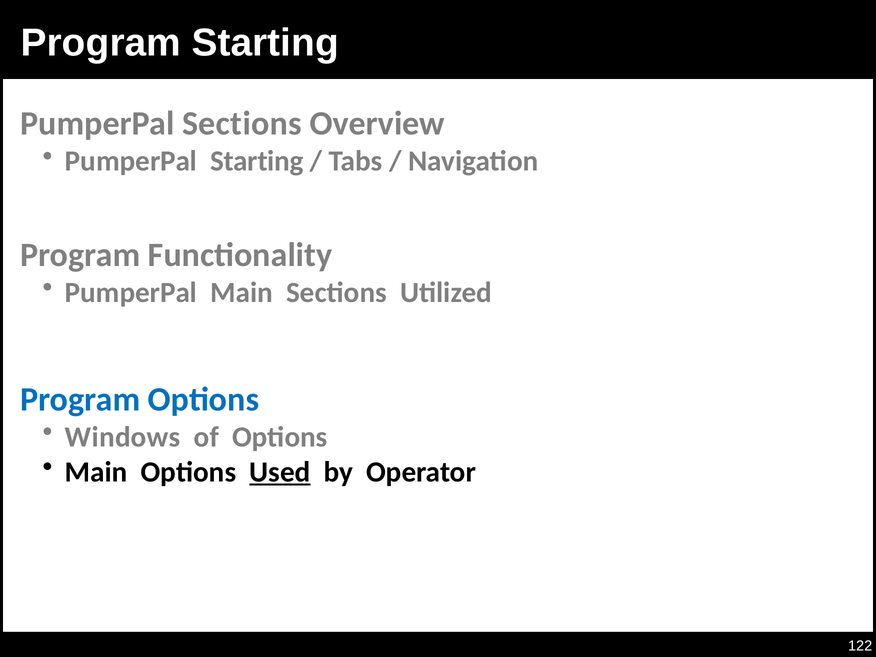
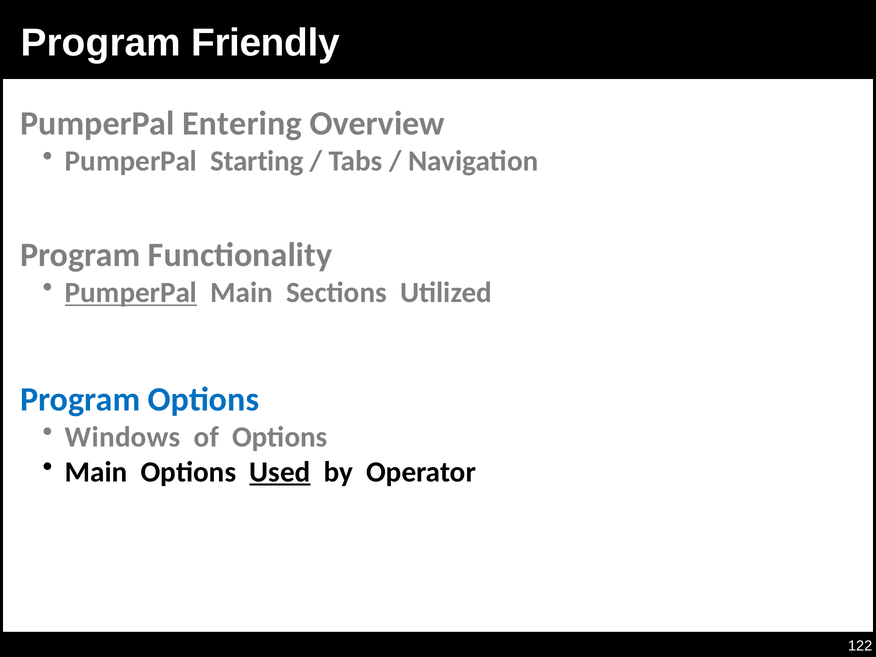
Program Starting: Starting -> Friendly (265, 43)
PumperPal Sections: Sections -> Entering (242, 124)
PumperPal underline: none -> present (131, 293)
